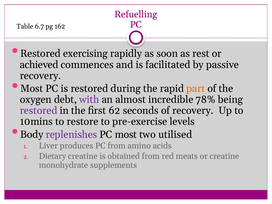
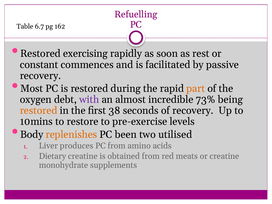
achieved: achieved -> constant (39, 65)
78%: 78% -> 73% (206, 100)
restored colour: purple -> orange (39, 111)
62: 62 -> 38 (114, 111)
replenishes colour: purple -> orange (71, 134)
PC most: most -> been (126, 134)
